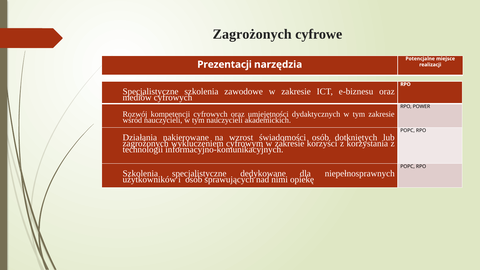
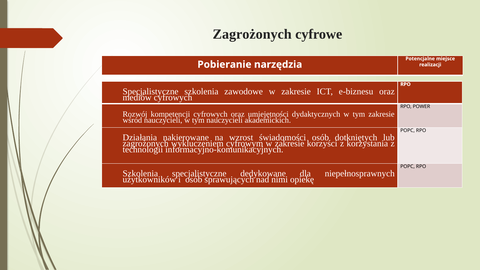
Prezentacji: Prezentacji -> Pobieranie (224, 64)
